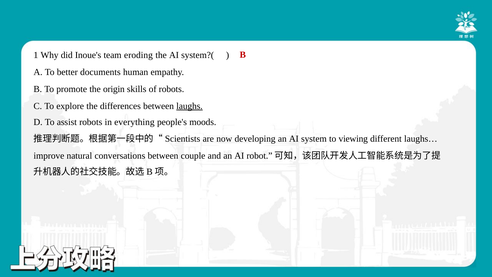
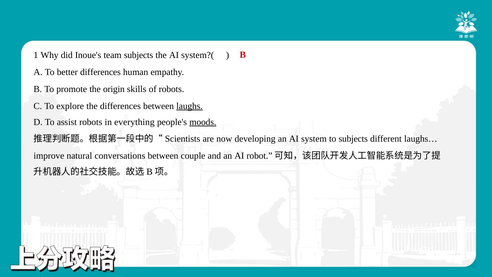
team eroding: eroding -> subjects (139, 55)
better documents: documents -> differences (100, 72)
moods underline: none -> present (203, 122)
to viewing: viewing -> subjects (353, 139)
